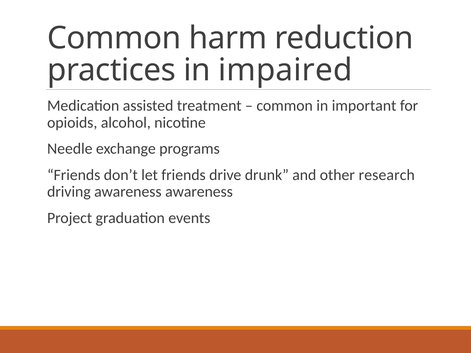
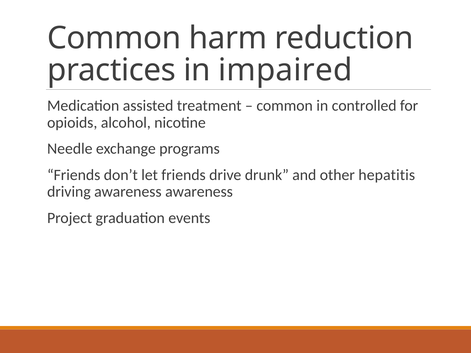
important: important -> controlled (364, 106)
research: research -> hepatitis (387, 175)
